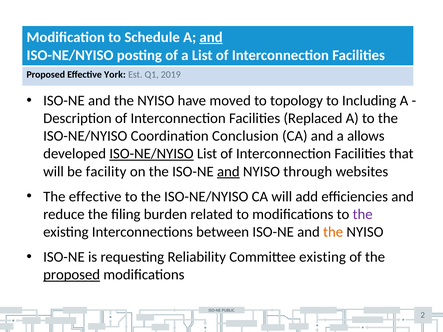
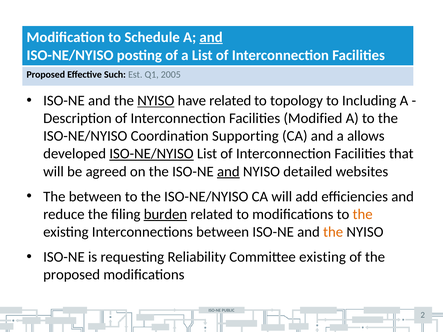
York: York -> Such (115, 75)
2019: 2019 -> 2005 (171, 75)
NYISO underline: none -> present (156, 101)
have moved: moved -> related (230, 101)
Replaced: Replaced -> Modified (313, 118)
Conclusion: Conclusion -> Supporting (245, 136)
facility: facility -> agreed (106, 172)
through: through -> detailed (308, 172)
The effective: effective -> between (95, 197)
burden underline: none -> present (165, 214)
the colour: purple -> orange (363, 214)
proposed underline: present -> none (72, 275)
